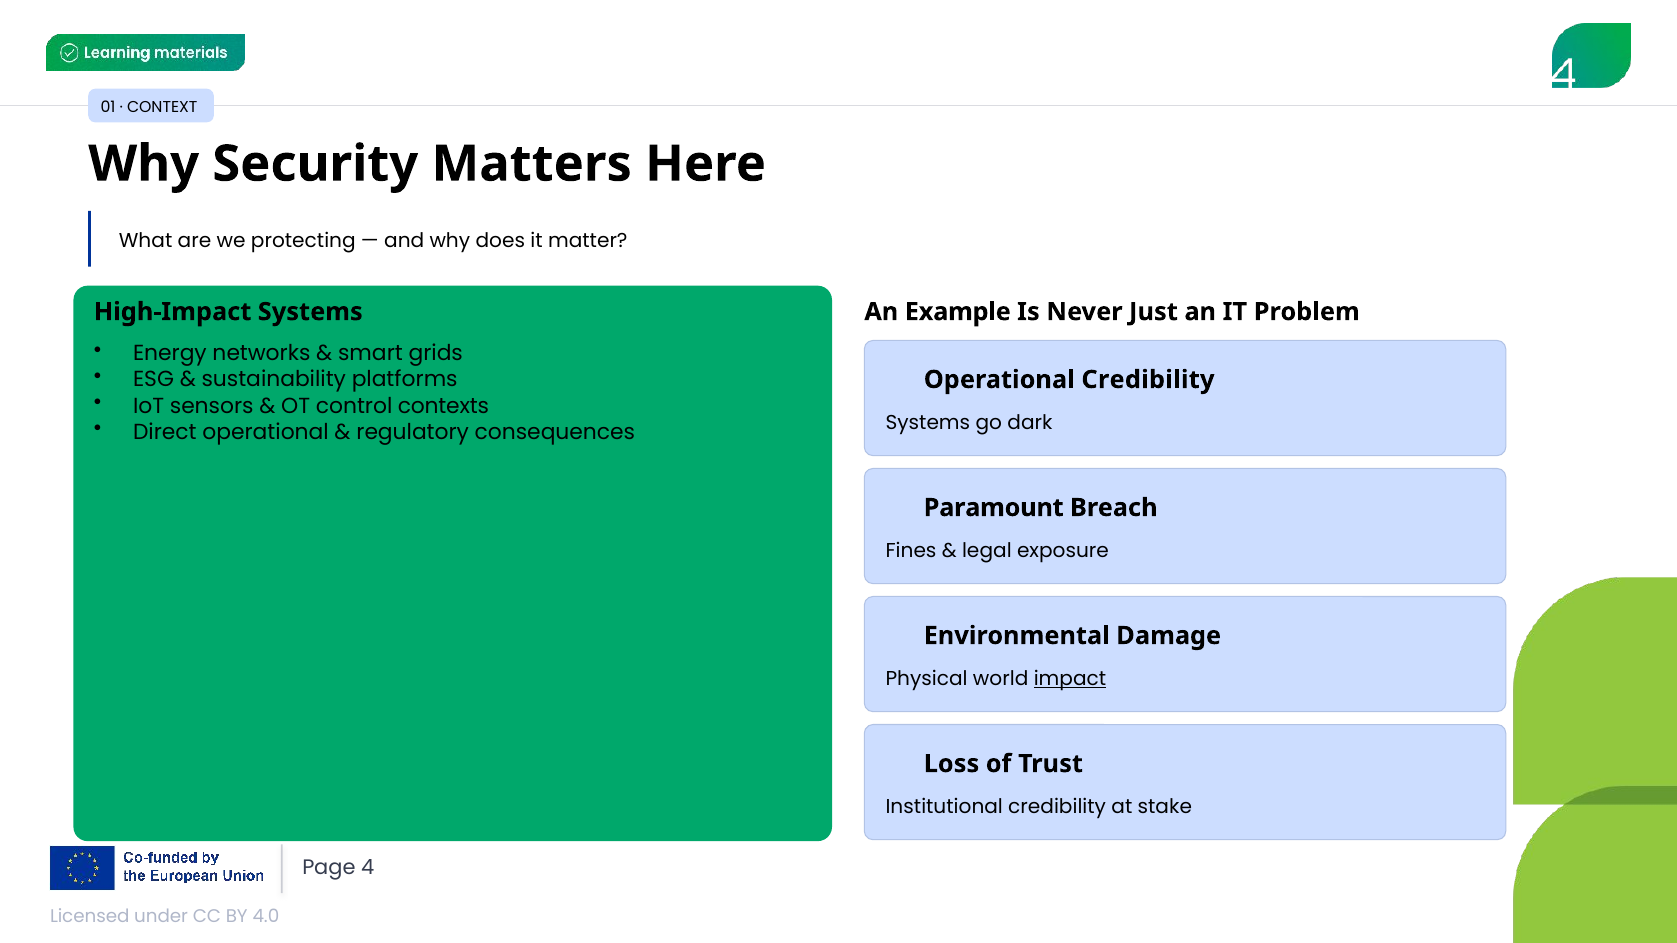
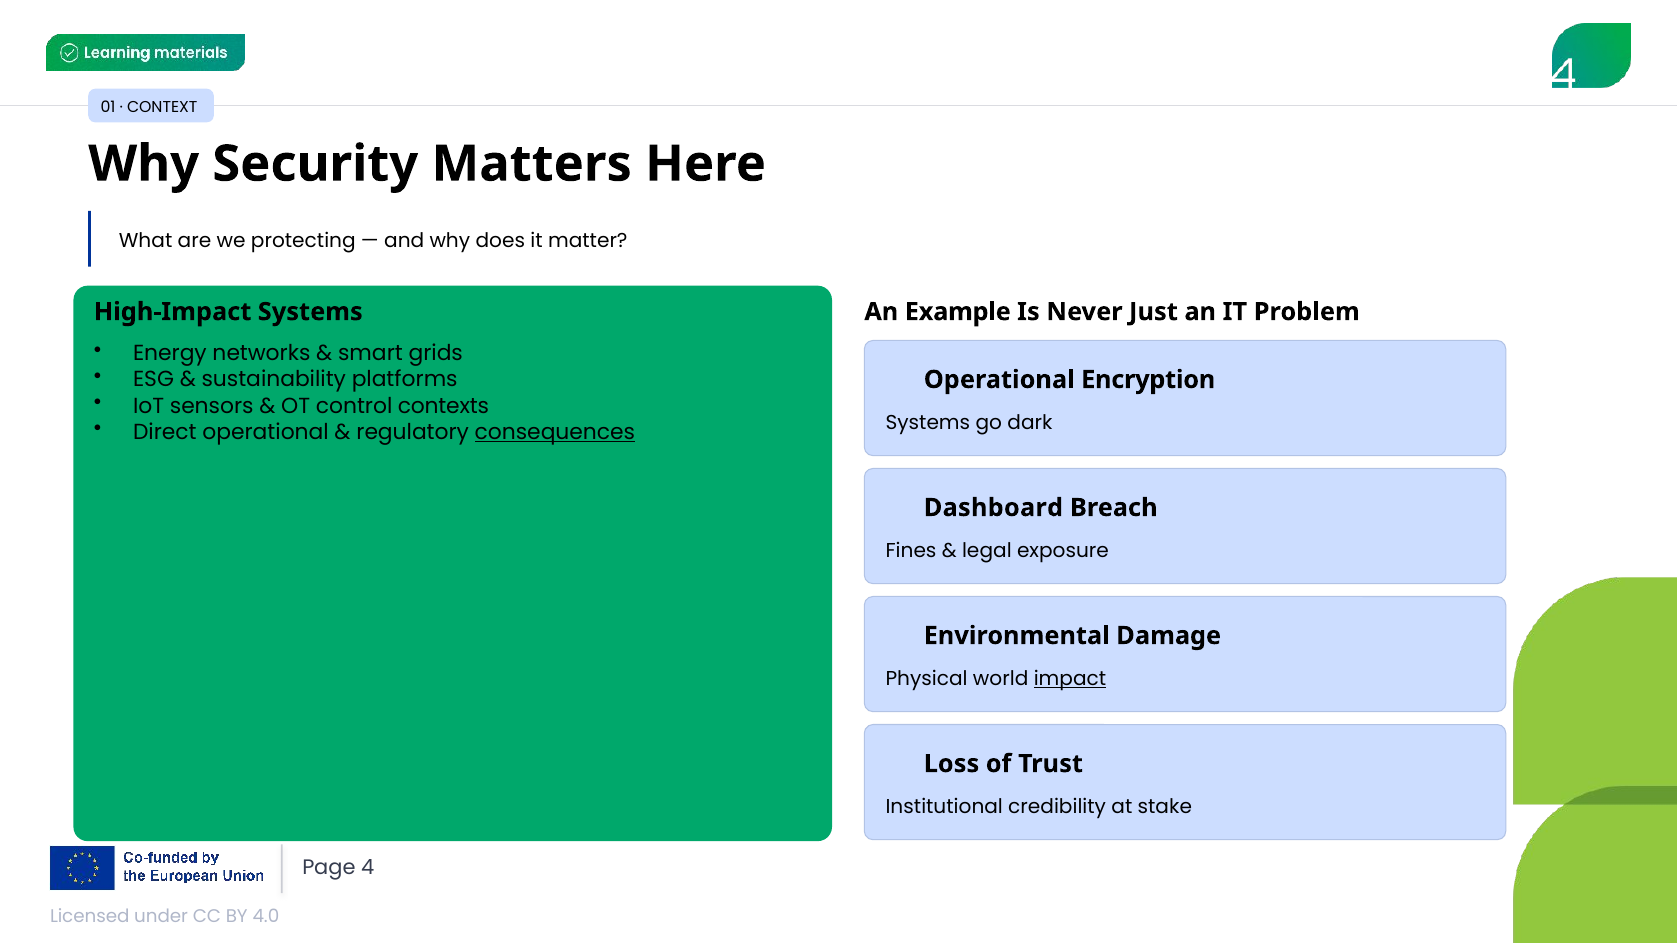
Operational Credibility: Credibility -> Encryption (1148, 380)
consequences underline: none -> present (555, 432)
Paramount: Paramount -> Dashboard (993, 508)
